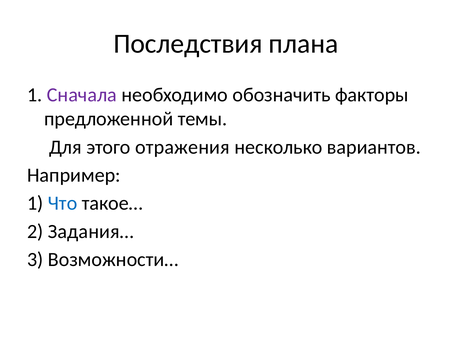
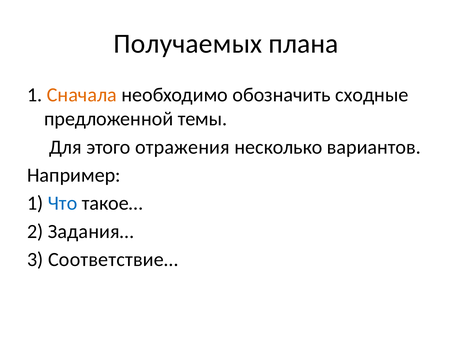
Последствия: Последствия -> Получаемых (188, 44)
Сначала colour: purple -> orange (82, 95)
факторы: факторы -> сходные (372, 95)
Возможности…: Возможности… -> Соответствие… (113, 260)
